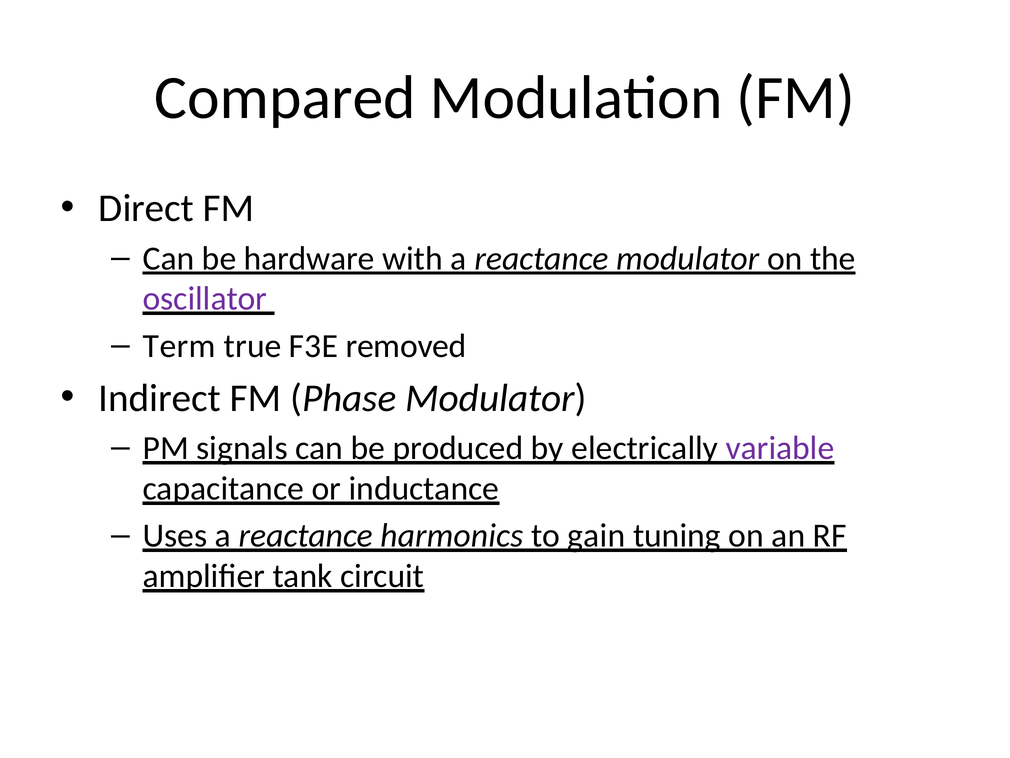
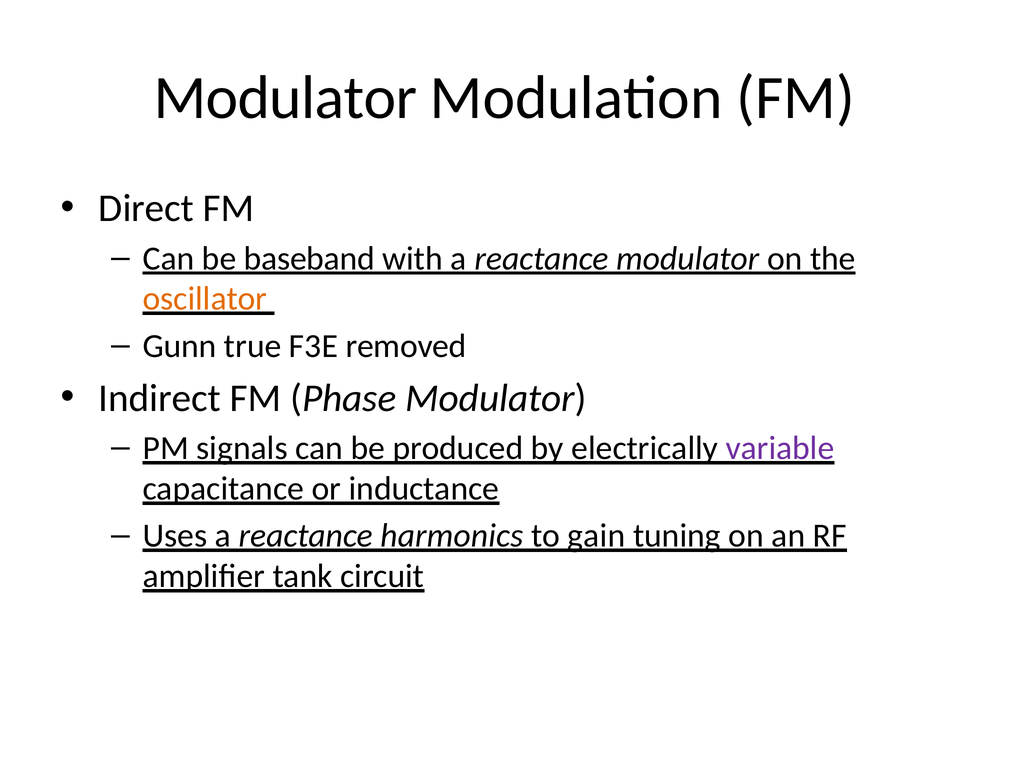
Compared: Compared -> Modulator (285, 98)
hardware: hardware -> baseband (309, 258)
oscillator colour: purple -> orange (205, 299)
Term: Term -> Gunn (180, 346)
